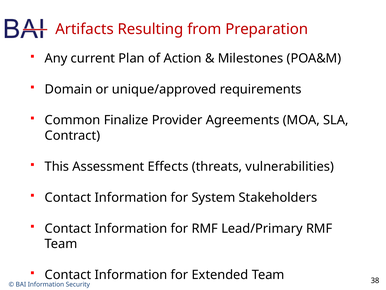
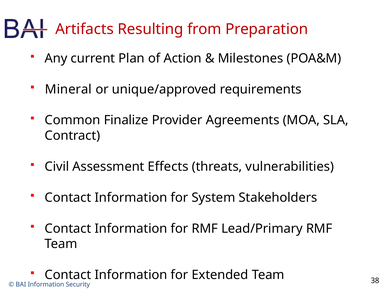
Domain: Domain -> Mineral (68, 89)
This: This -> Civil (57, 166)
